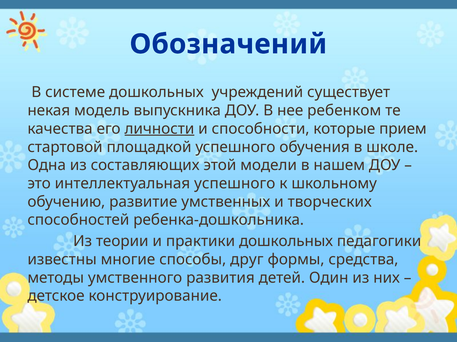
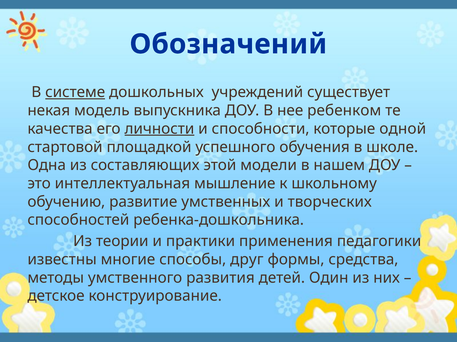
системе underline: none -> present (75, 92)
прием: прием -> одной (403, 129)
интеллектуальная успешного: успешного -> мышление (235, 184)
практики дошкольных: дошкольных -> применения (286, 242)
